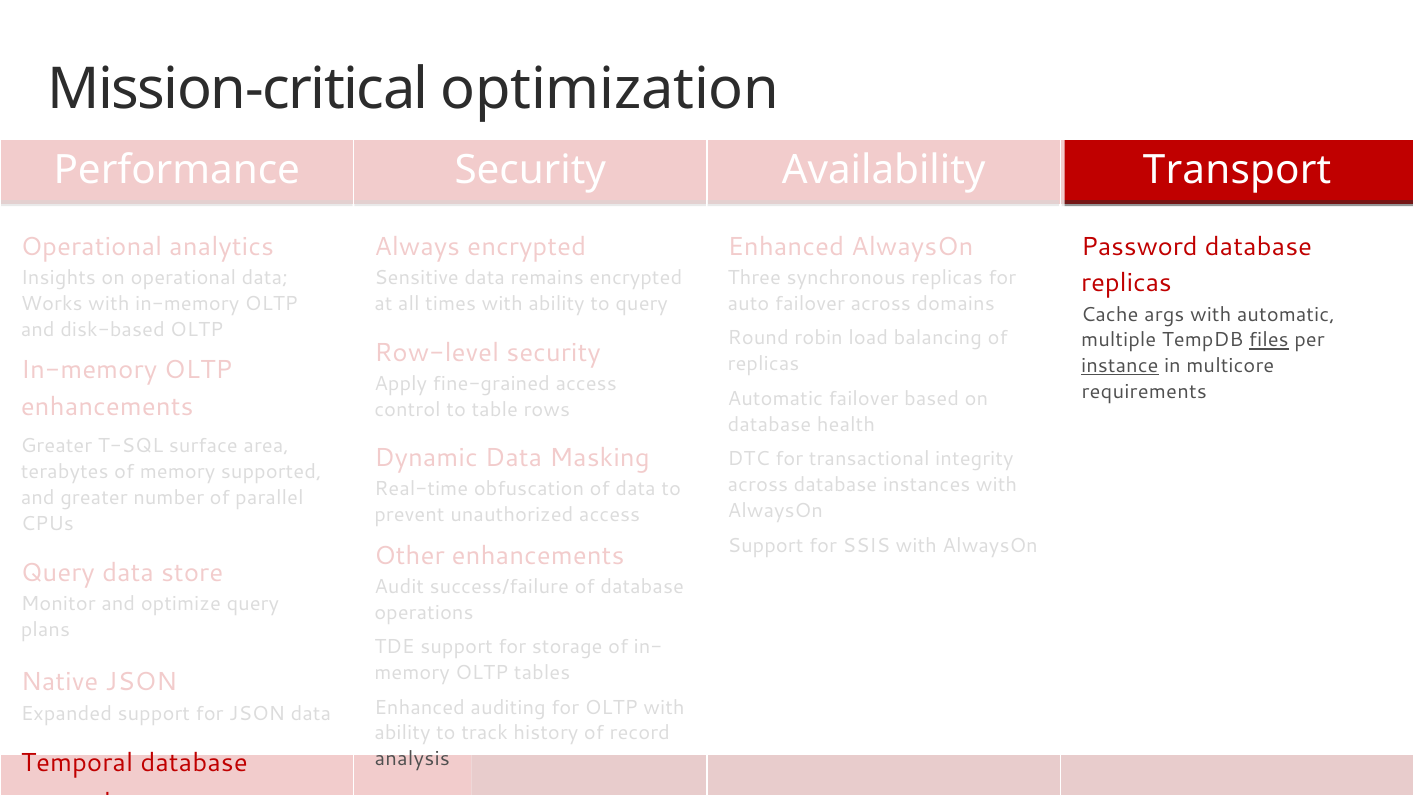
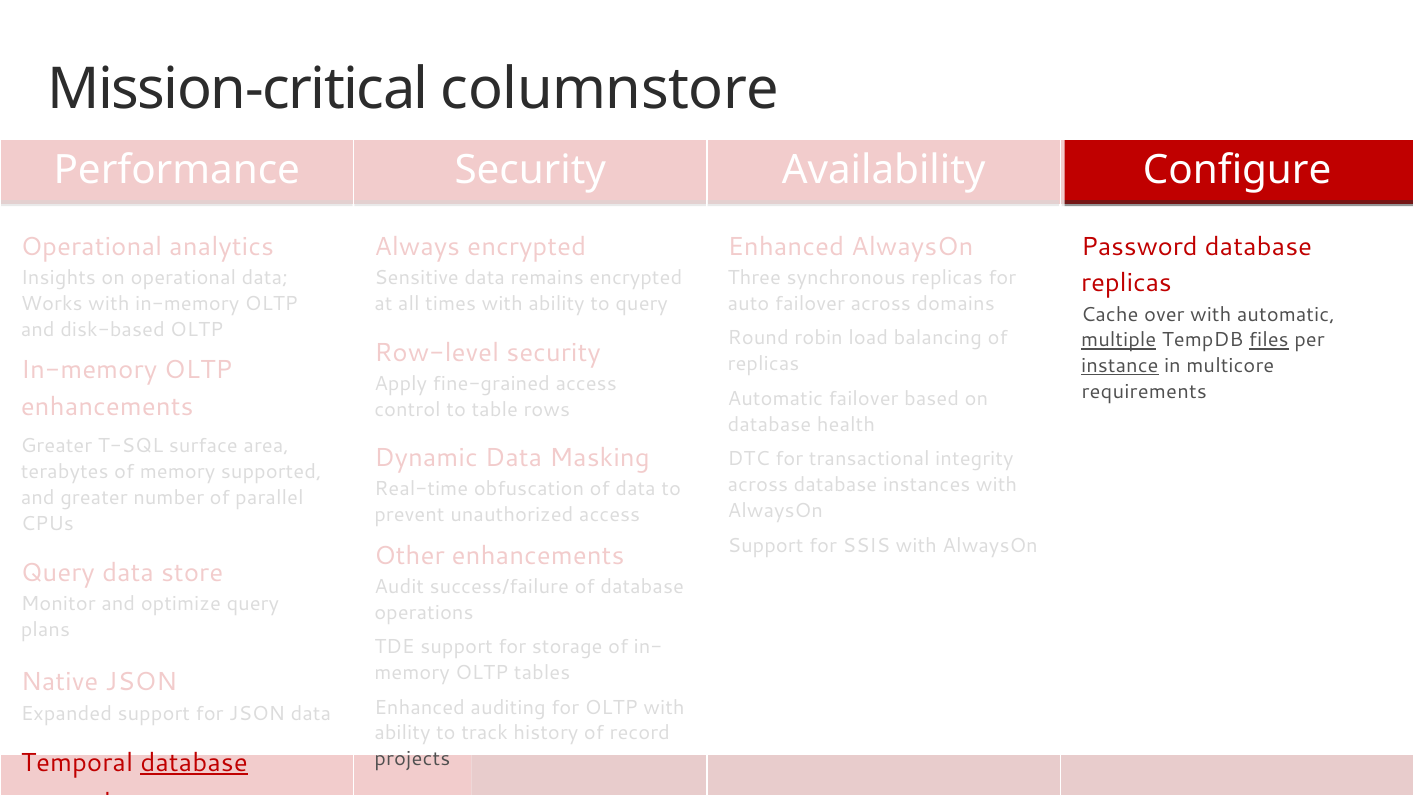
optimization: optimization -> columnstore (610, 89)
Transport: Transport -> Configure (1237, 170)
args: args -> over (1164, 314)
multiple underline: none -> present (1119, 340)
analysis: analysis -> projects (412, 759)
database underline: none -> present (194, 763)
